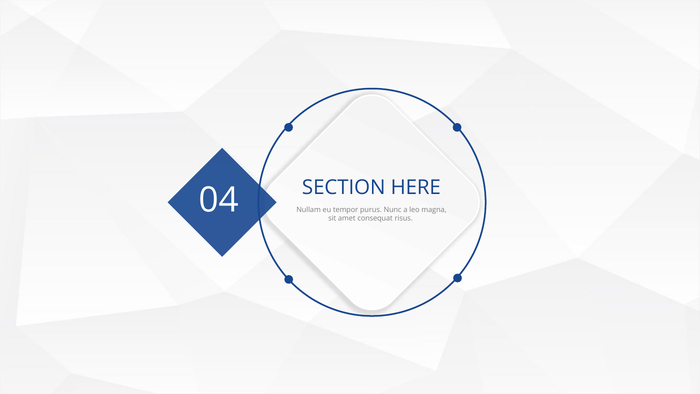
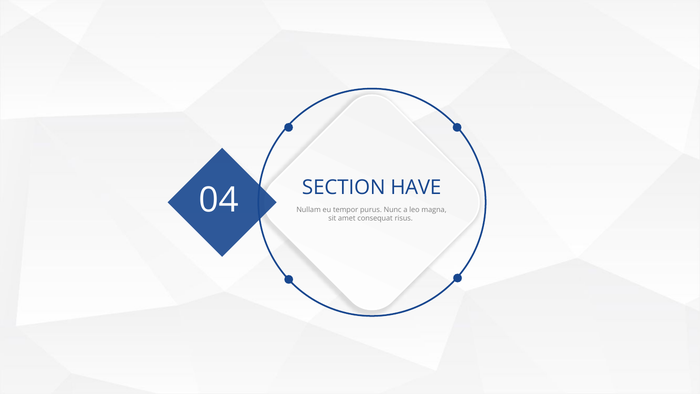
HERE: HERE -> HAVE (416, 188)
